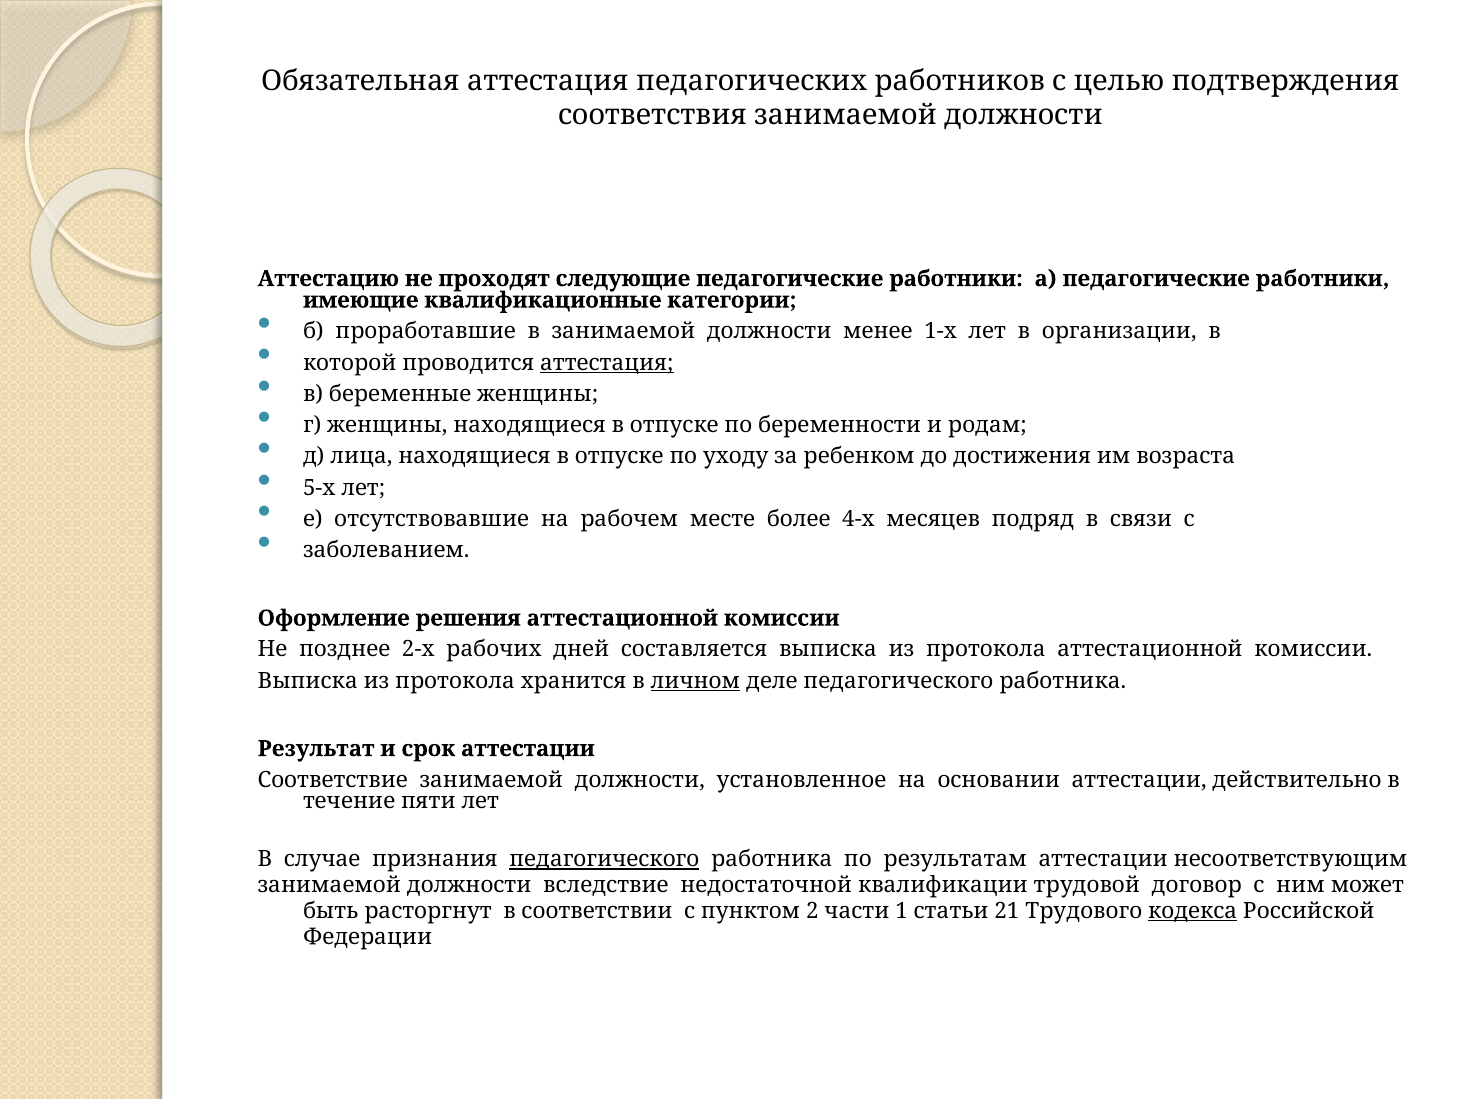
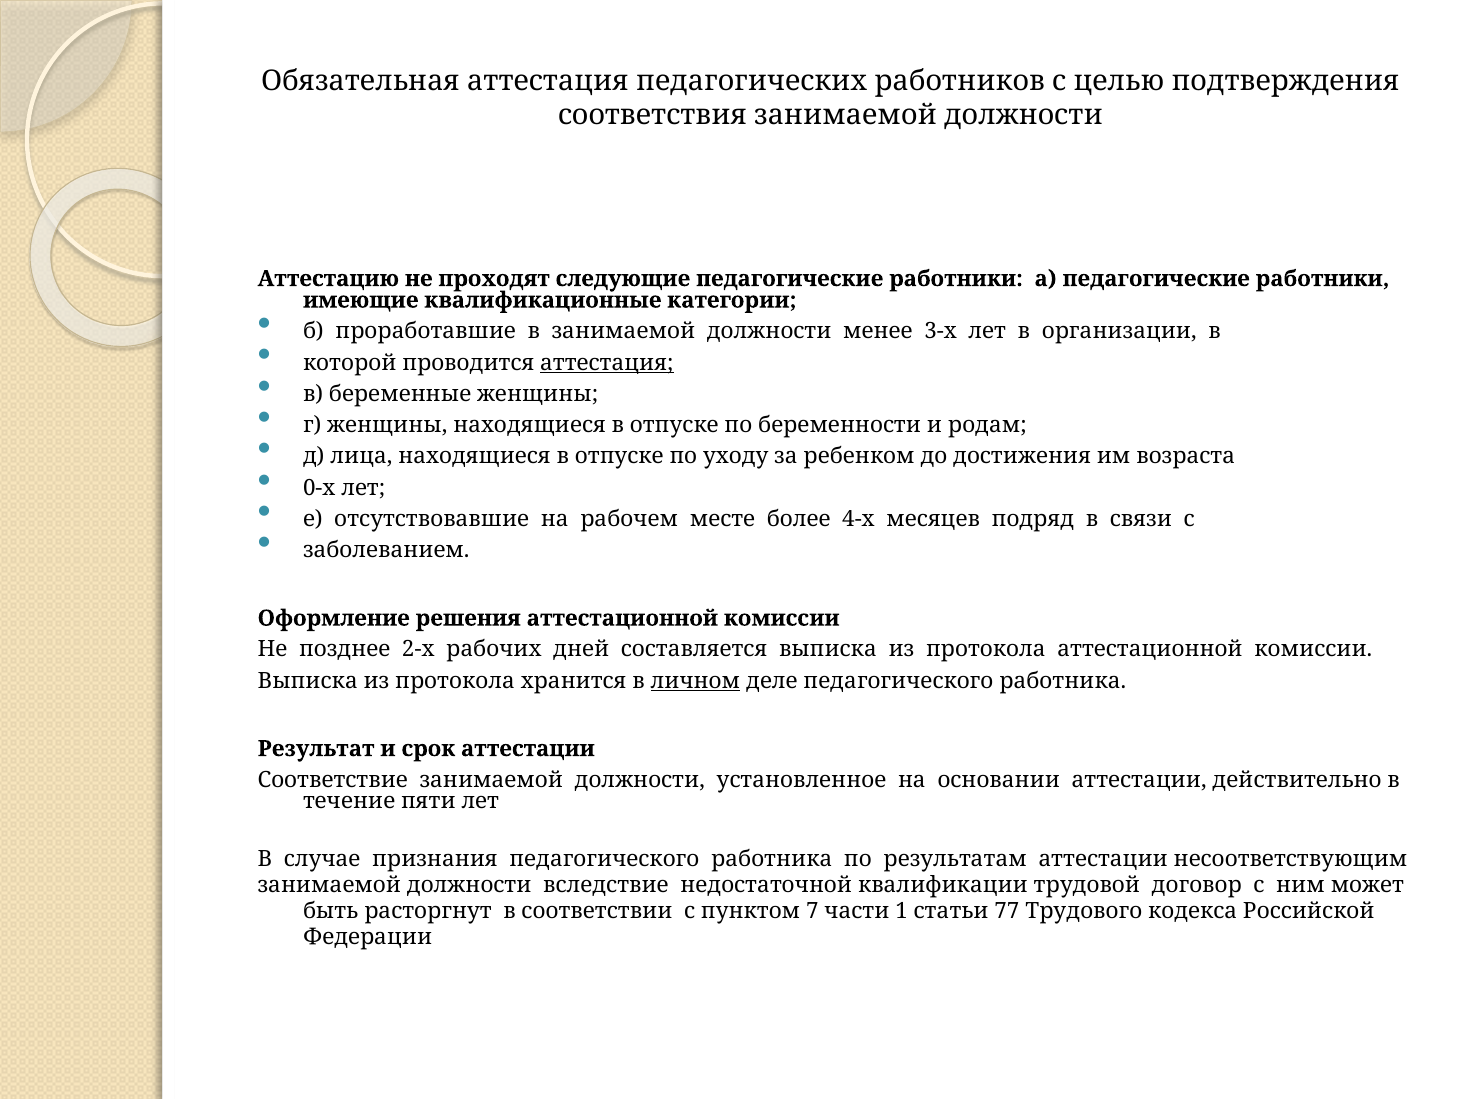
1-х: 1-х -> 3-х (941, 331)
5-х: 5-х -> 0-х (319, 488)
педагогического underline: present -> none (604, 859)
2: 2 -> 7 (812, 911)
21: 21 -> 77 (1007, 911)
кодекса underline: present -> none (1193, 911)
